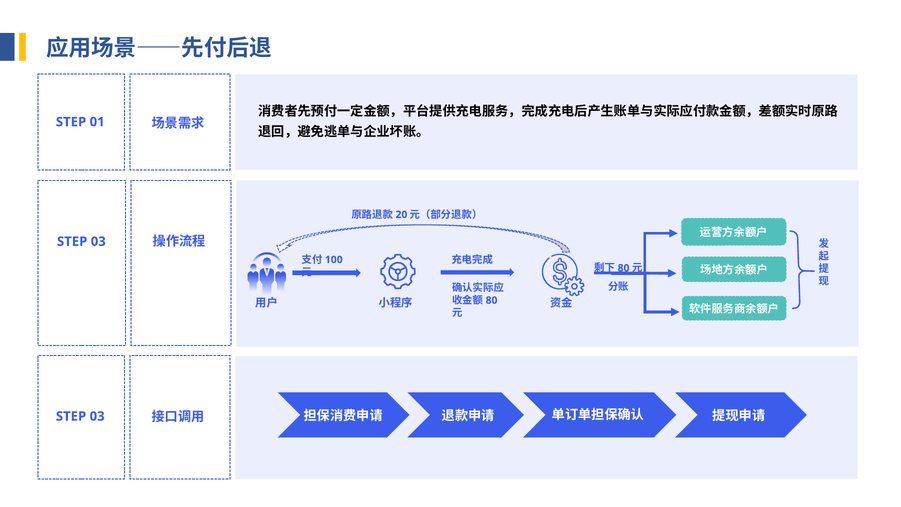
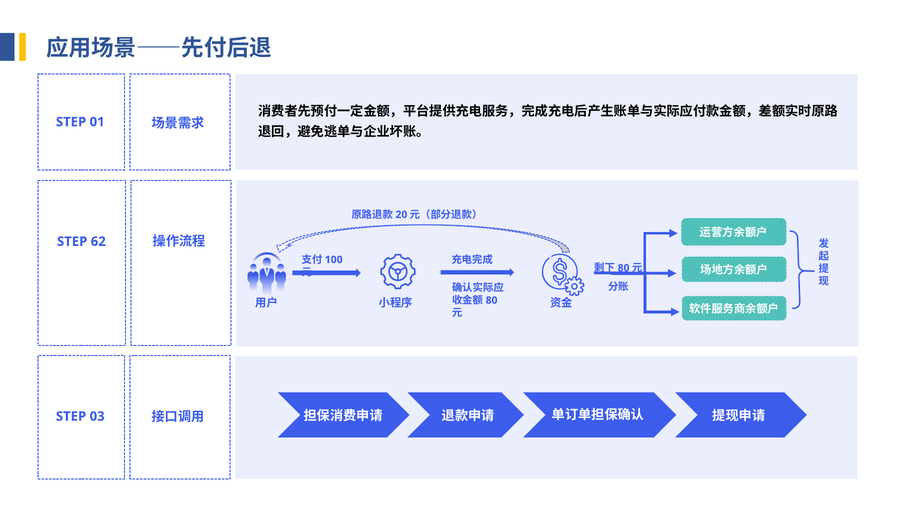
03: 03 -> 62 (98, 241)
